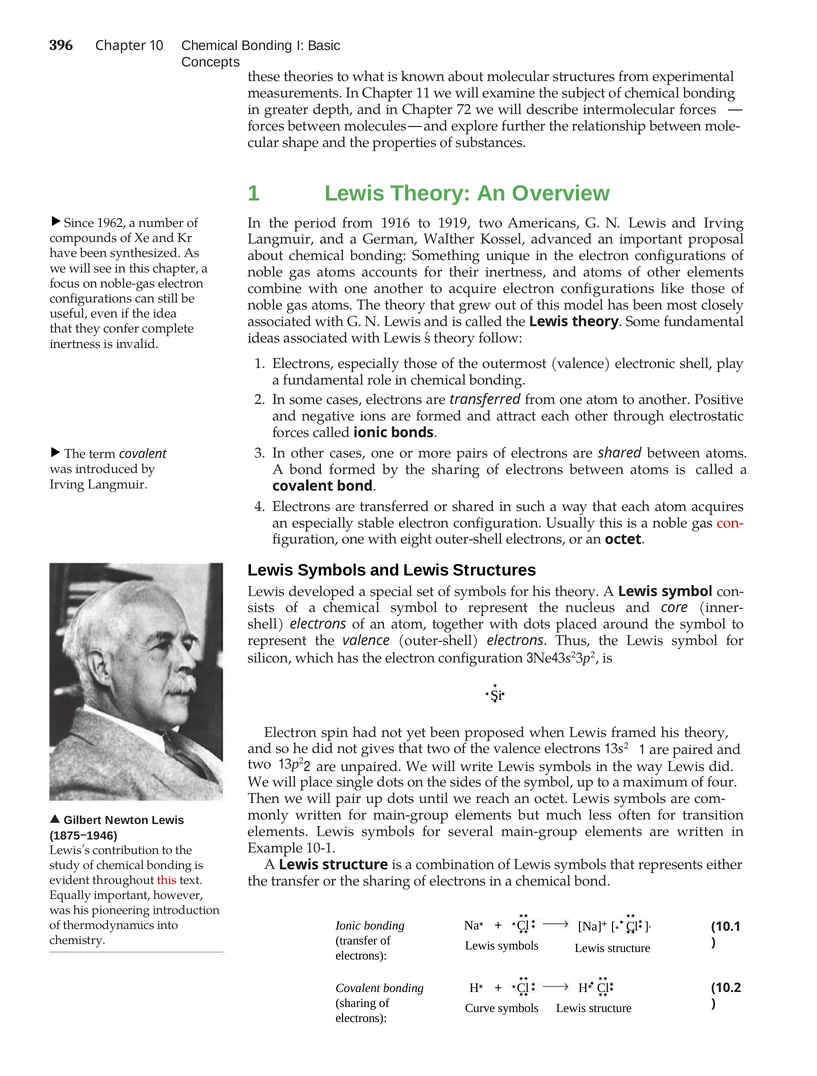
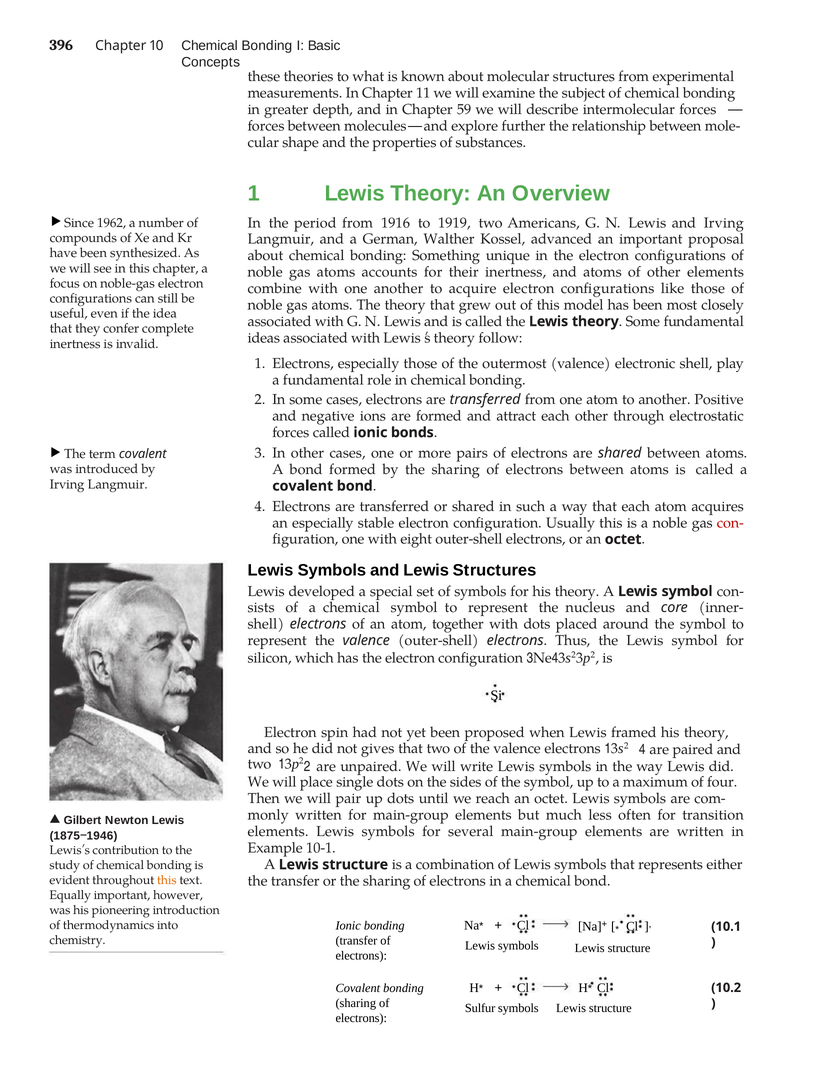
72: 72 -> 59 (464, 110)
1: 1 -> 4 (642, 750)
this colour: red -> orange (167, 881)
Curve: Curve -> Sulfur (480, 1009)
